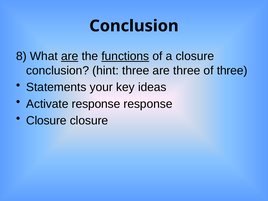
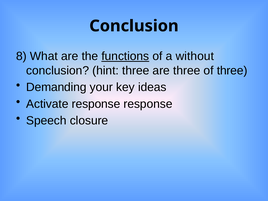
are underline: present -> none (70, 56)
a closure: closure -> without (195, 56)
Statements: Statements -> Demanding (56, 87)
Closure: Closure -> Speech (46, 121)
